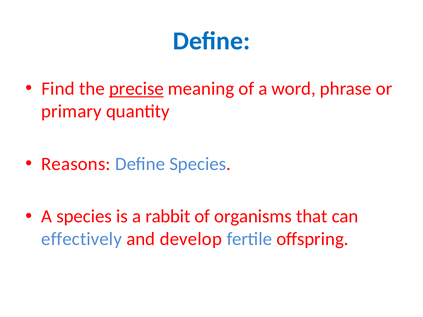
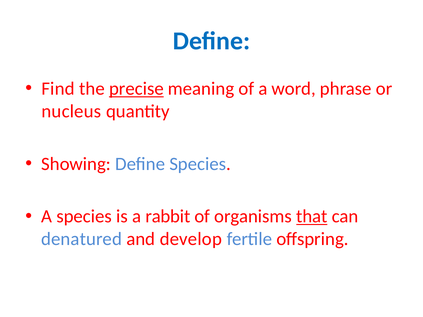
primary: primary -> nucleus (71, 111)
Reasons: Reasons -> Showing (76, 164)
that underline: none -> present (312, 217)
effectively: effectively -> denatured (82, 239)
